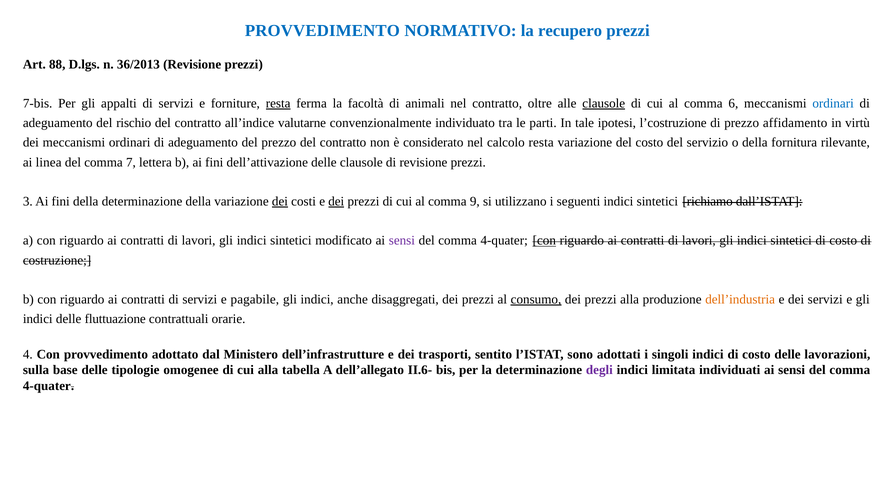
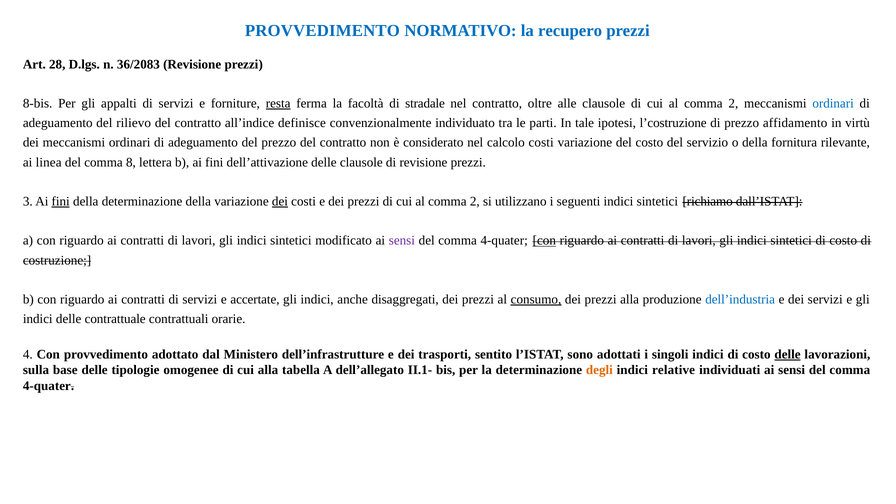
88: 88 -> 28 (57, 64)
36/2013: 36/2013 -> 36/2083 (138, 64)
7-bis: 7-bis -> 8-bis (38, 103)
animali: animali -> stradale (425, 103)
clausole underline: present -> none (604, 103)
6: 6 -> 2 (733, 103)
rischio: rischio -> rilievo (134, 123)
valutarne: valutarne -> definisce (302, 123)
calcolo resta: resta -> costi (541, 143)
7: 7 -> 8 (131, 162)
fini underline: none -> present (61, 201)
dei underline: present -> none (336, 201)
9: 9 -> 2 (475, 201)
pagabile: pagabile -> accertate (255, 299)
dell’industria colour: orange -> blue (740, 299)
fluttuazione: fluttuazione -> contrattuale (115, 319)
delle underline: none -> present (788, 354)
II.6-: II.6- -> II.1- (420, 370)
degli colour: purple -> orange (599, 370)
limitata: limitata -> relative (674, 370)
